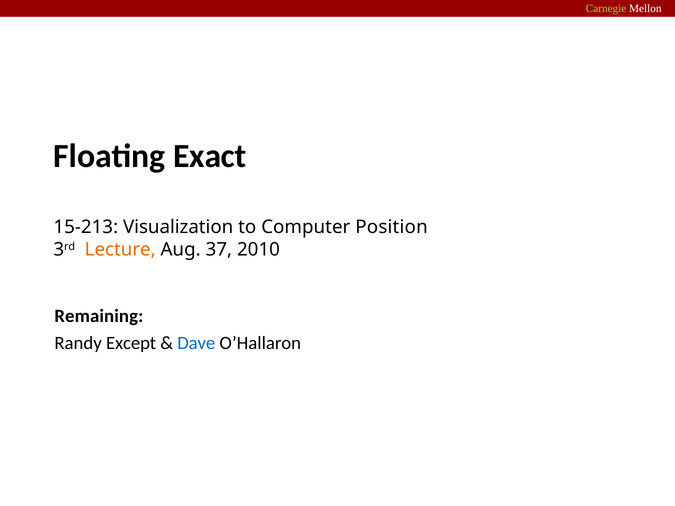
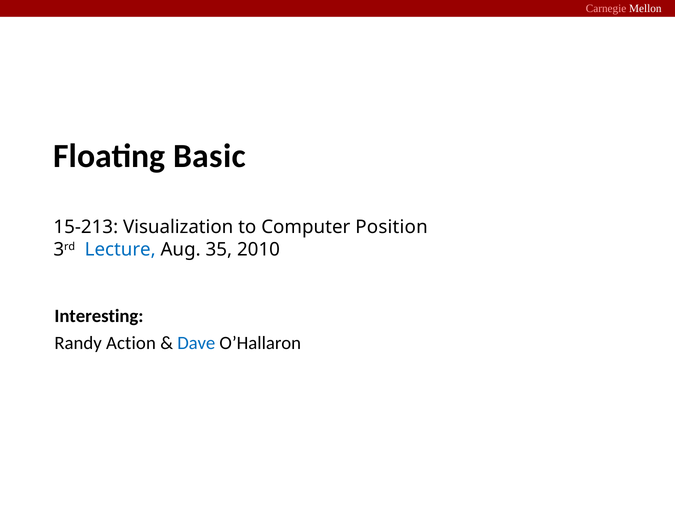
Carnegie colour: light green -> pink (606, 8)
Exact: Exact -> Basic (210, 156)
Lecture colour: orange -> blue (120, 250)
37: 37 -> 35 (219, 250)
Remaining: Remaining -> Interesting (99, 316)
Except: Except -> Action (131, 343)
